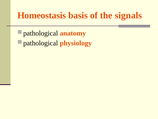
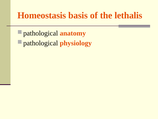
signals: signals -> lethalis (128, 15)
